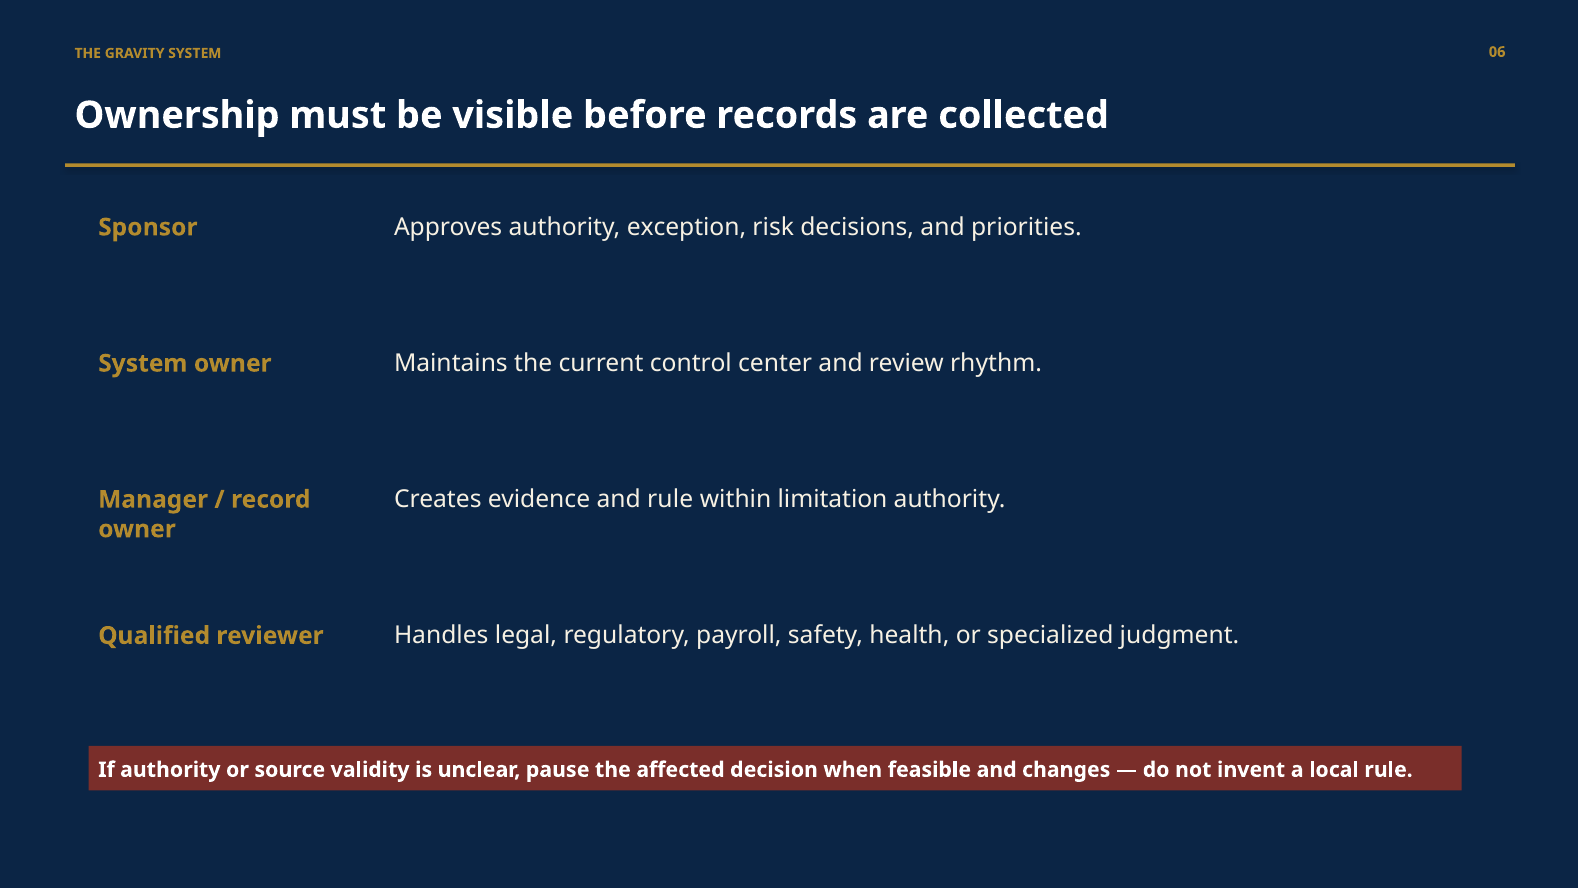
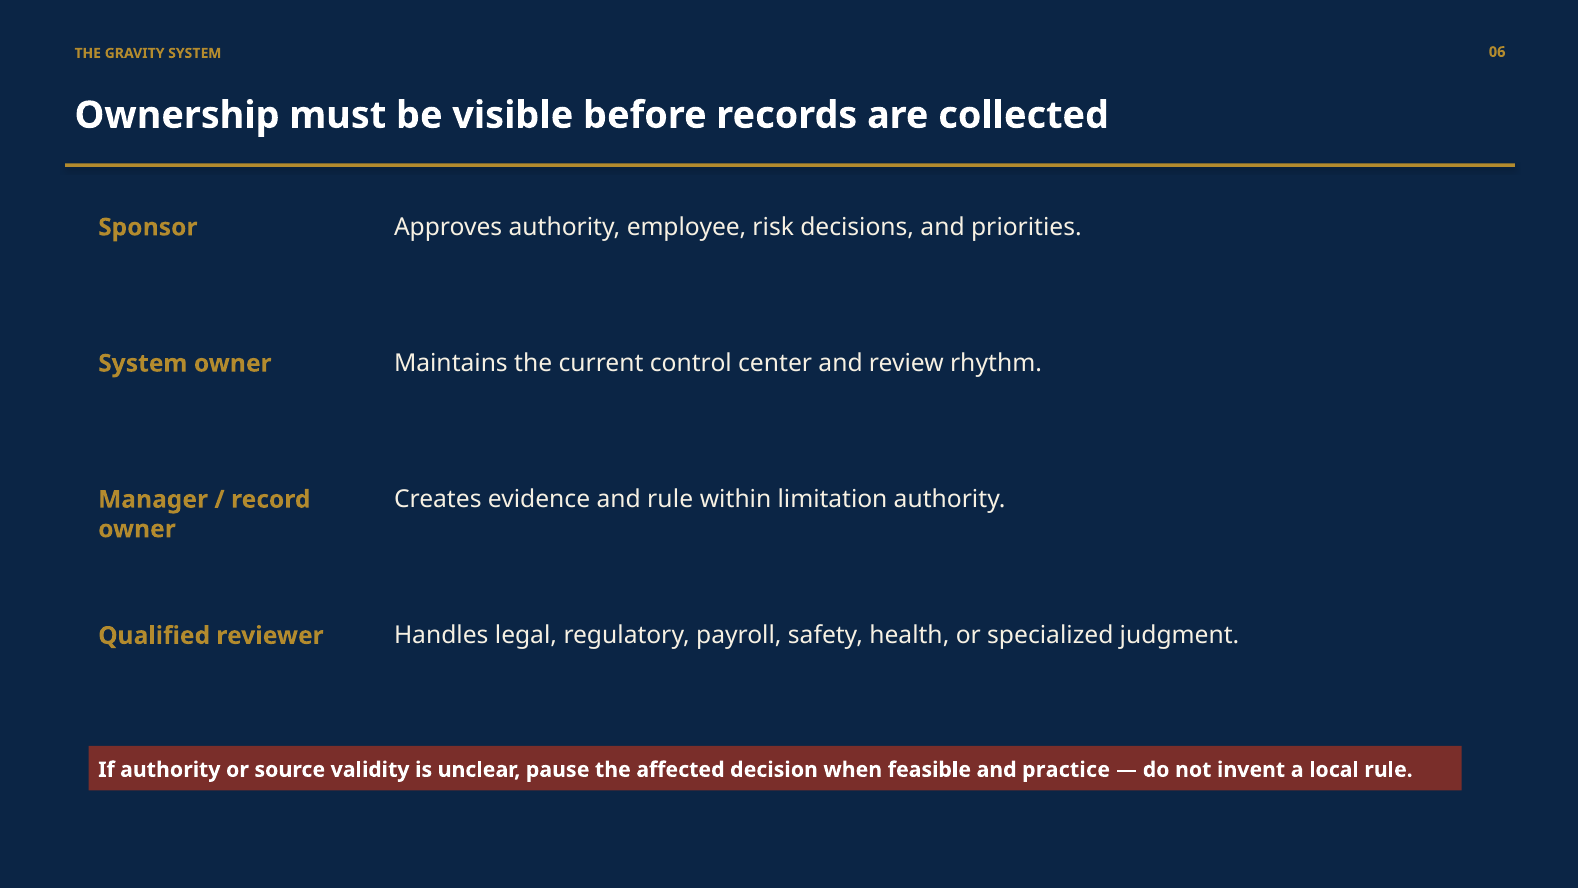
exception: exception -> employee (686, 227)
changes: changes -> practice (1066, 769)
